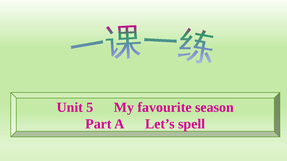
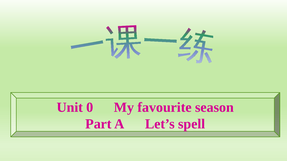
5: 5 -> 0 (90, 108)
